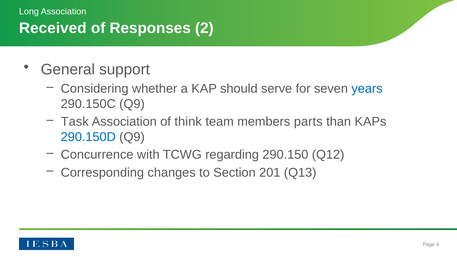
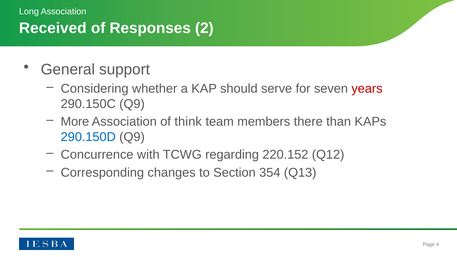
years colour: blue -> red (367, 89)
Task: Task -> More (75, 122)
parts: parts -> there (308, 122)
290.150: 290.150 -> 220.152 (285, 155)
201: 201 -> 354 (270, 173)
